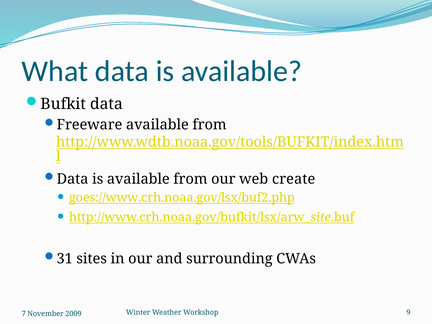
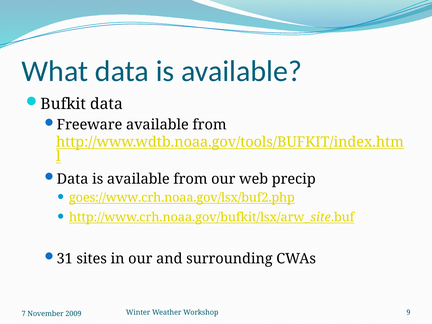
create: create -> precip (294, 179)
